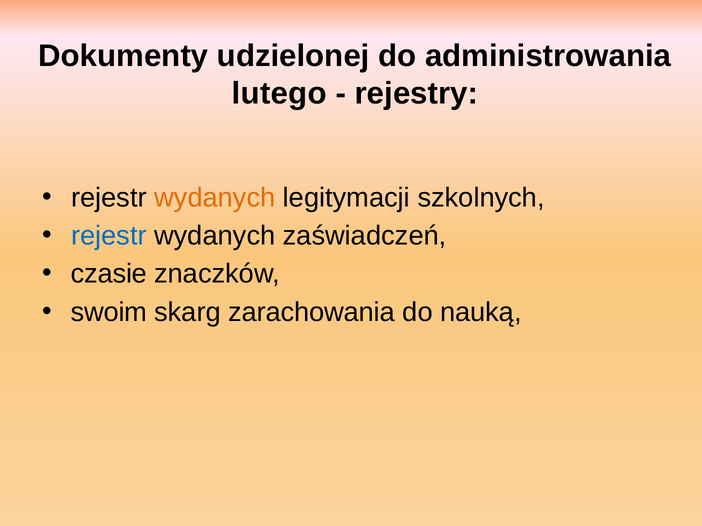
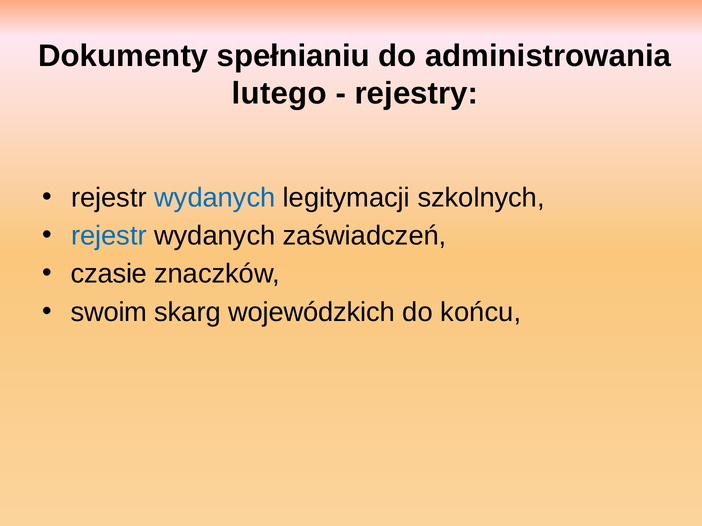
udzielonej: udzielonej -> spełnianiu (293, 56)
wydanych colour: orange -> blue (215, 198)
zarachowania: zarachowania -> wojewódzkich (312, 312)
nauką: nauką -> końcu (481, 312)
